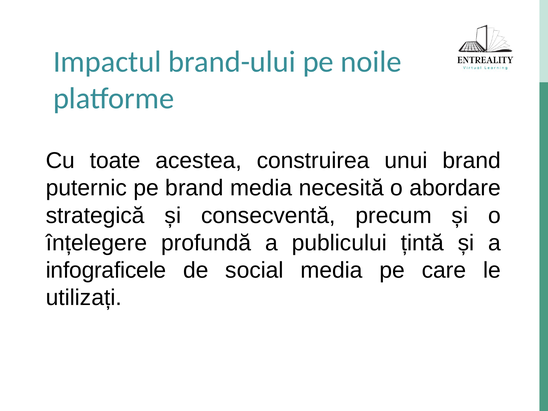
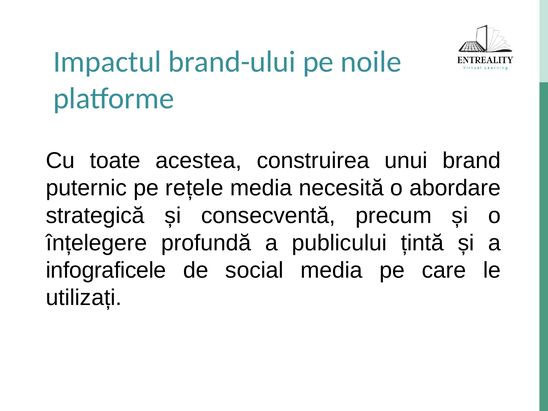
pe brand: brand -> rețele (194, 188)
